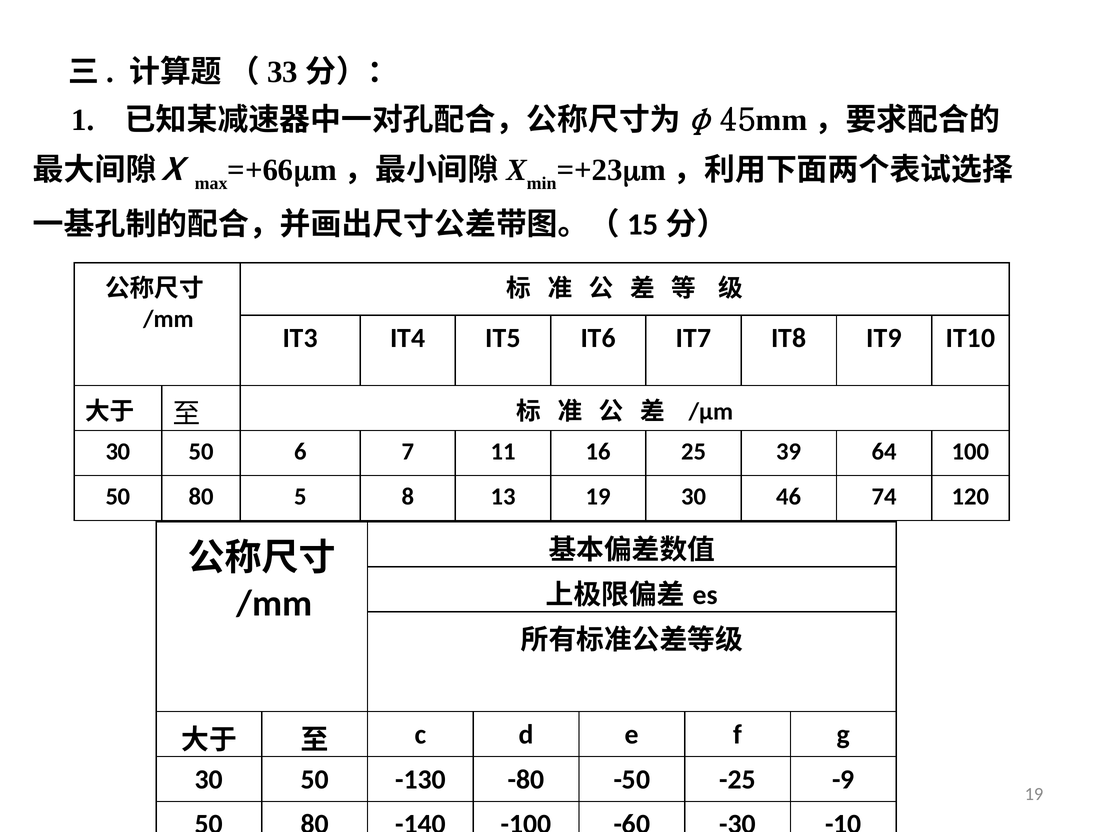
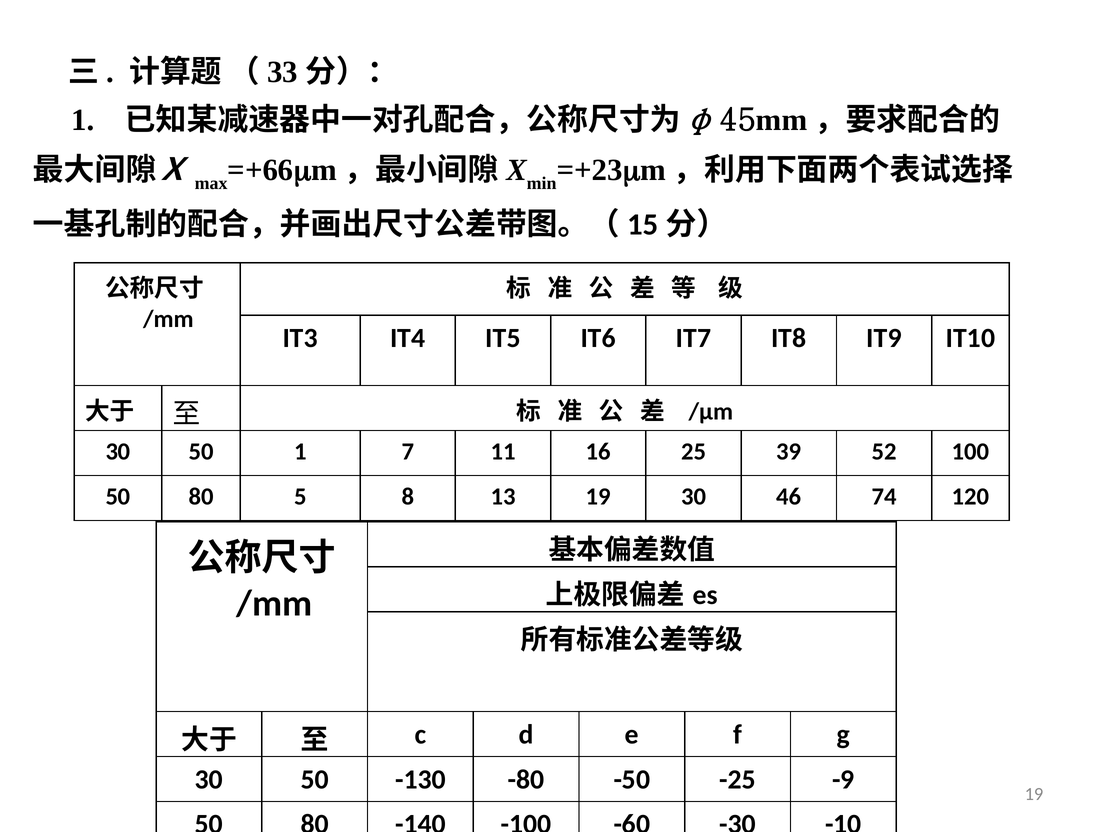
50 6: 6 -> 1 (300, 452)
64: 64 -> 52 (884, 452)
